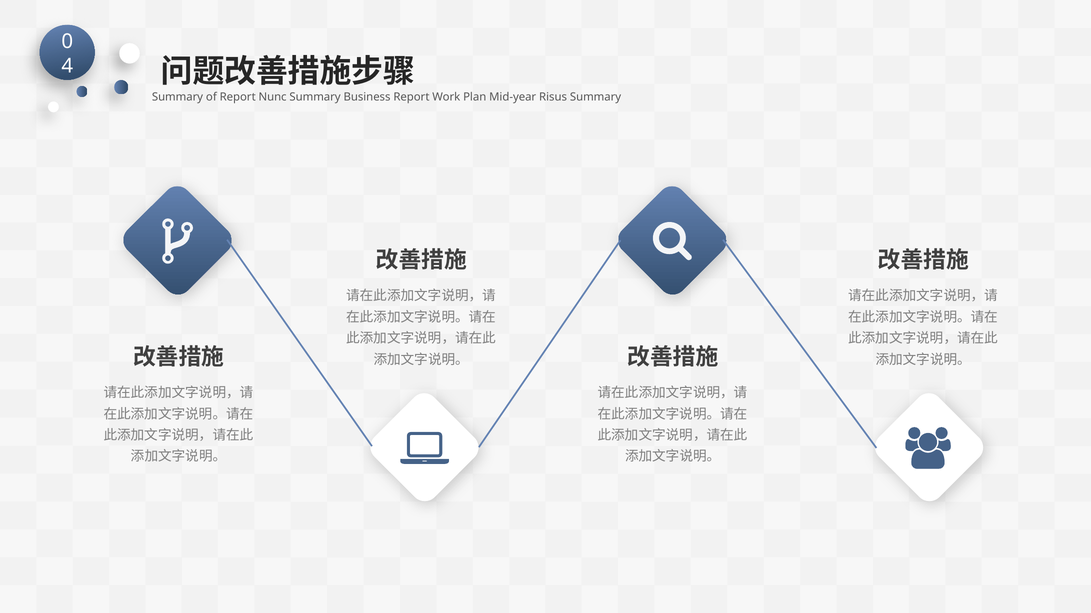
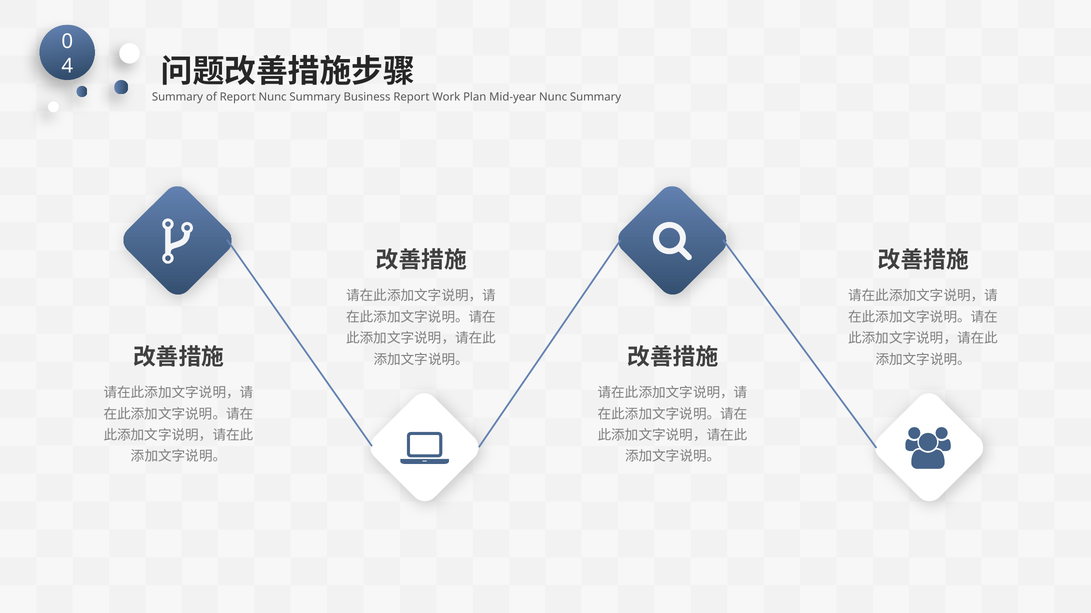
Mid-year Risus: Risus -> Nunc (553, 97)
